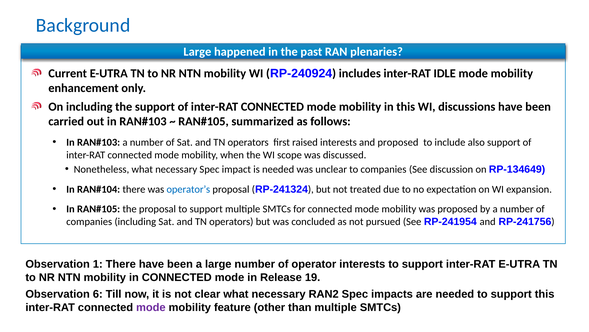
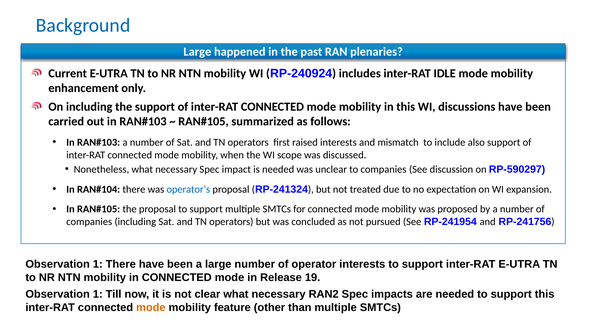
and proposed: proposed -> mismatch (398, 142)
RP-134649: RP-134649 -> RP-590297 (517, 169)
6: 6 -> 1 (98, 294)
mode colour: purple -> orange (151, 307)
